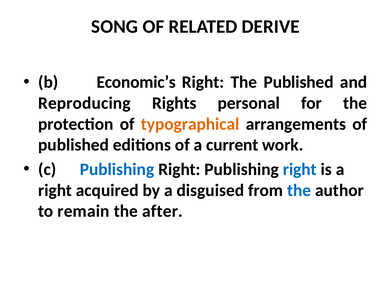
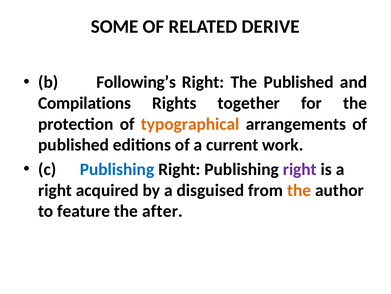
SONG: SONG -> SOME (115, 26)
Economic’s: Economic’s -> Following’s (136, 82)
Reproducing: Reproducing -> Compilations (85, 103)
personal: personal -> together (249, 103)
right colour: blue -> purple (300, 169)
the colour: blue -> orange (299, 190)
remain: remain -> feature (84, 211)
